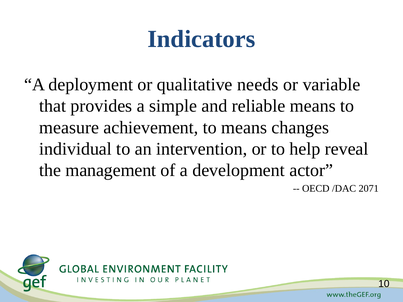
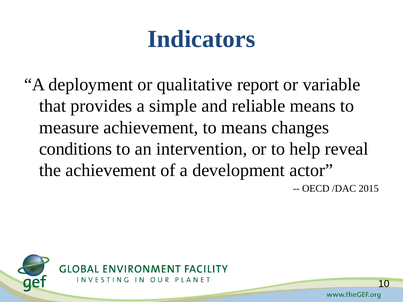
needs: needs -> report (258, 85)
individual: individual -> conditions (76, 149)
the management: management -> achievement (111, 171)
2071: 2071 -> 2015 (369, 189)
